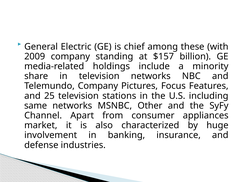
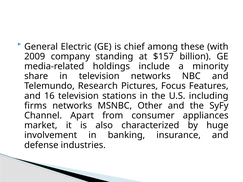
Telemundo Company: Company -> Research (98, 86)
25: 25 -> 16 (49, 96)
same: same -> firms (36, 106)
